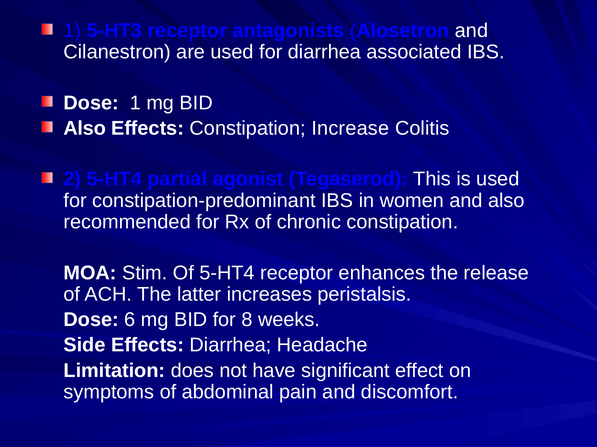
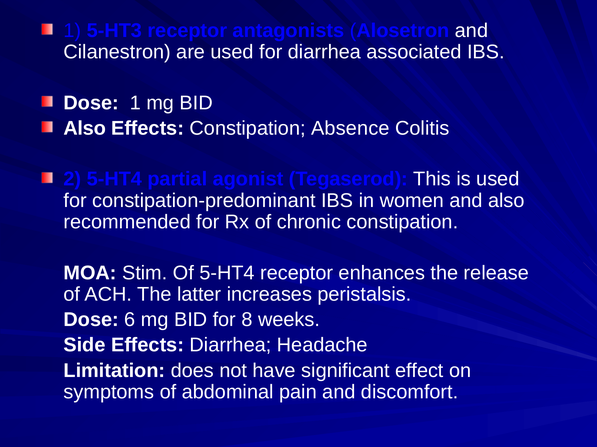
Increase: Increase -> Absence (350, 128)
